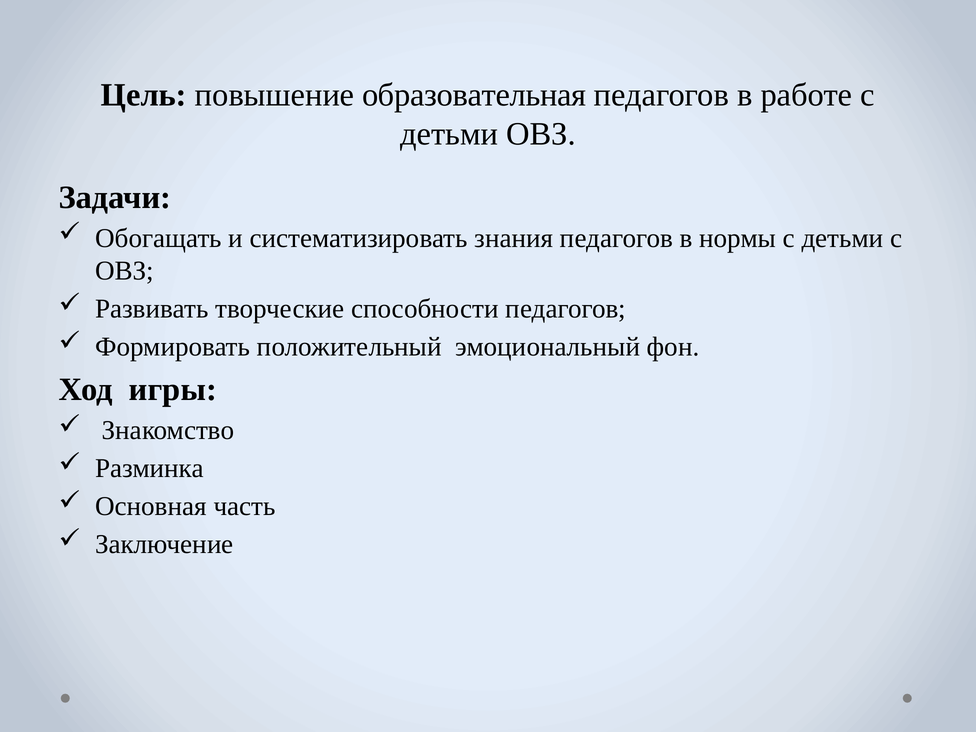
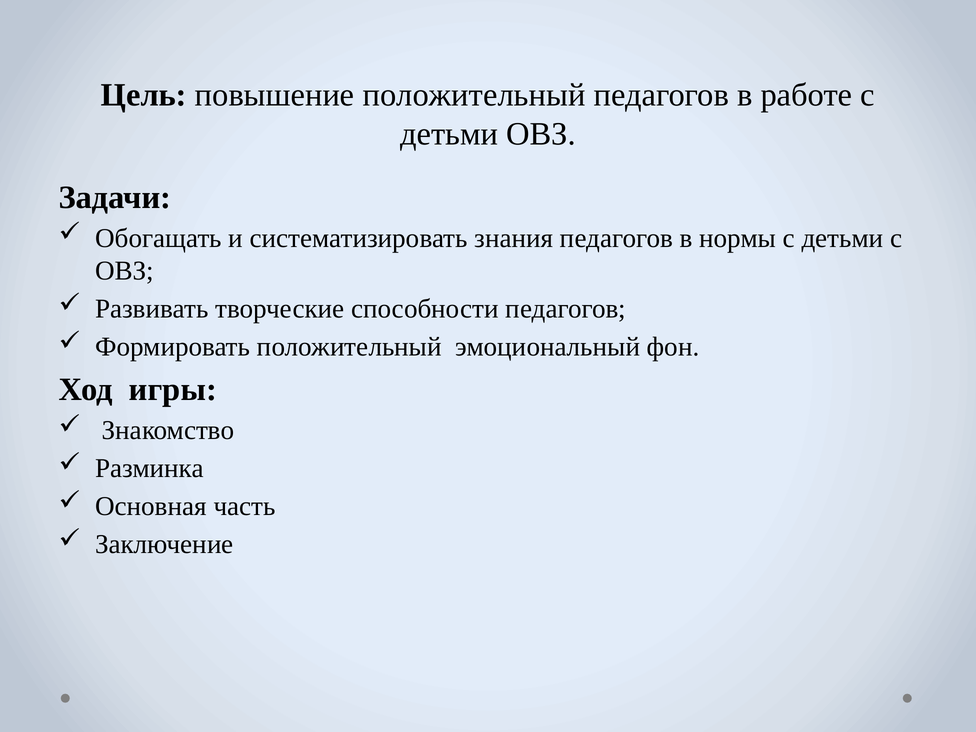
повышение образовательная: образовательная -> положительный (474, 95)
